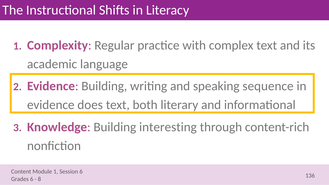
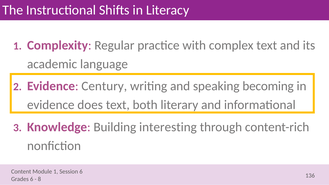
Evidence Building: Building -> Century (104, 86)
sequence: sequence -> becoming (268, 86)
